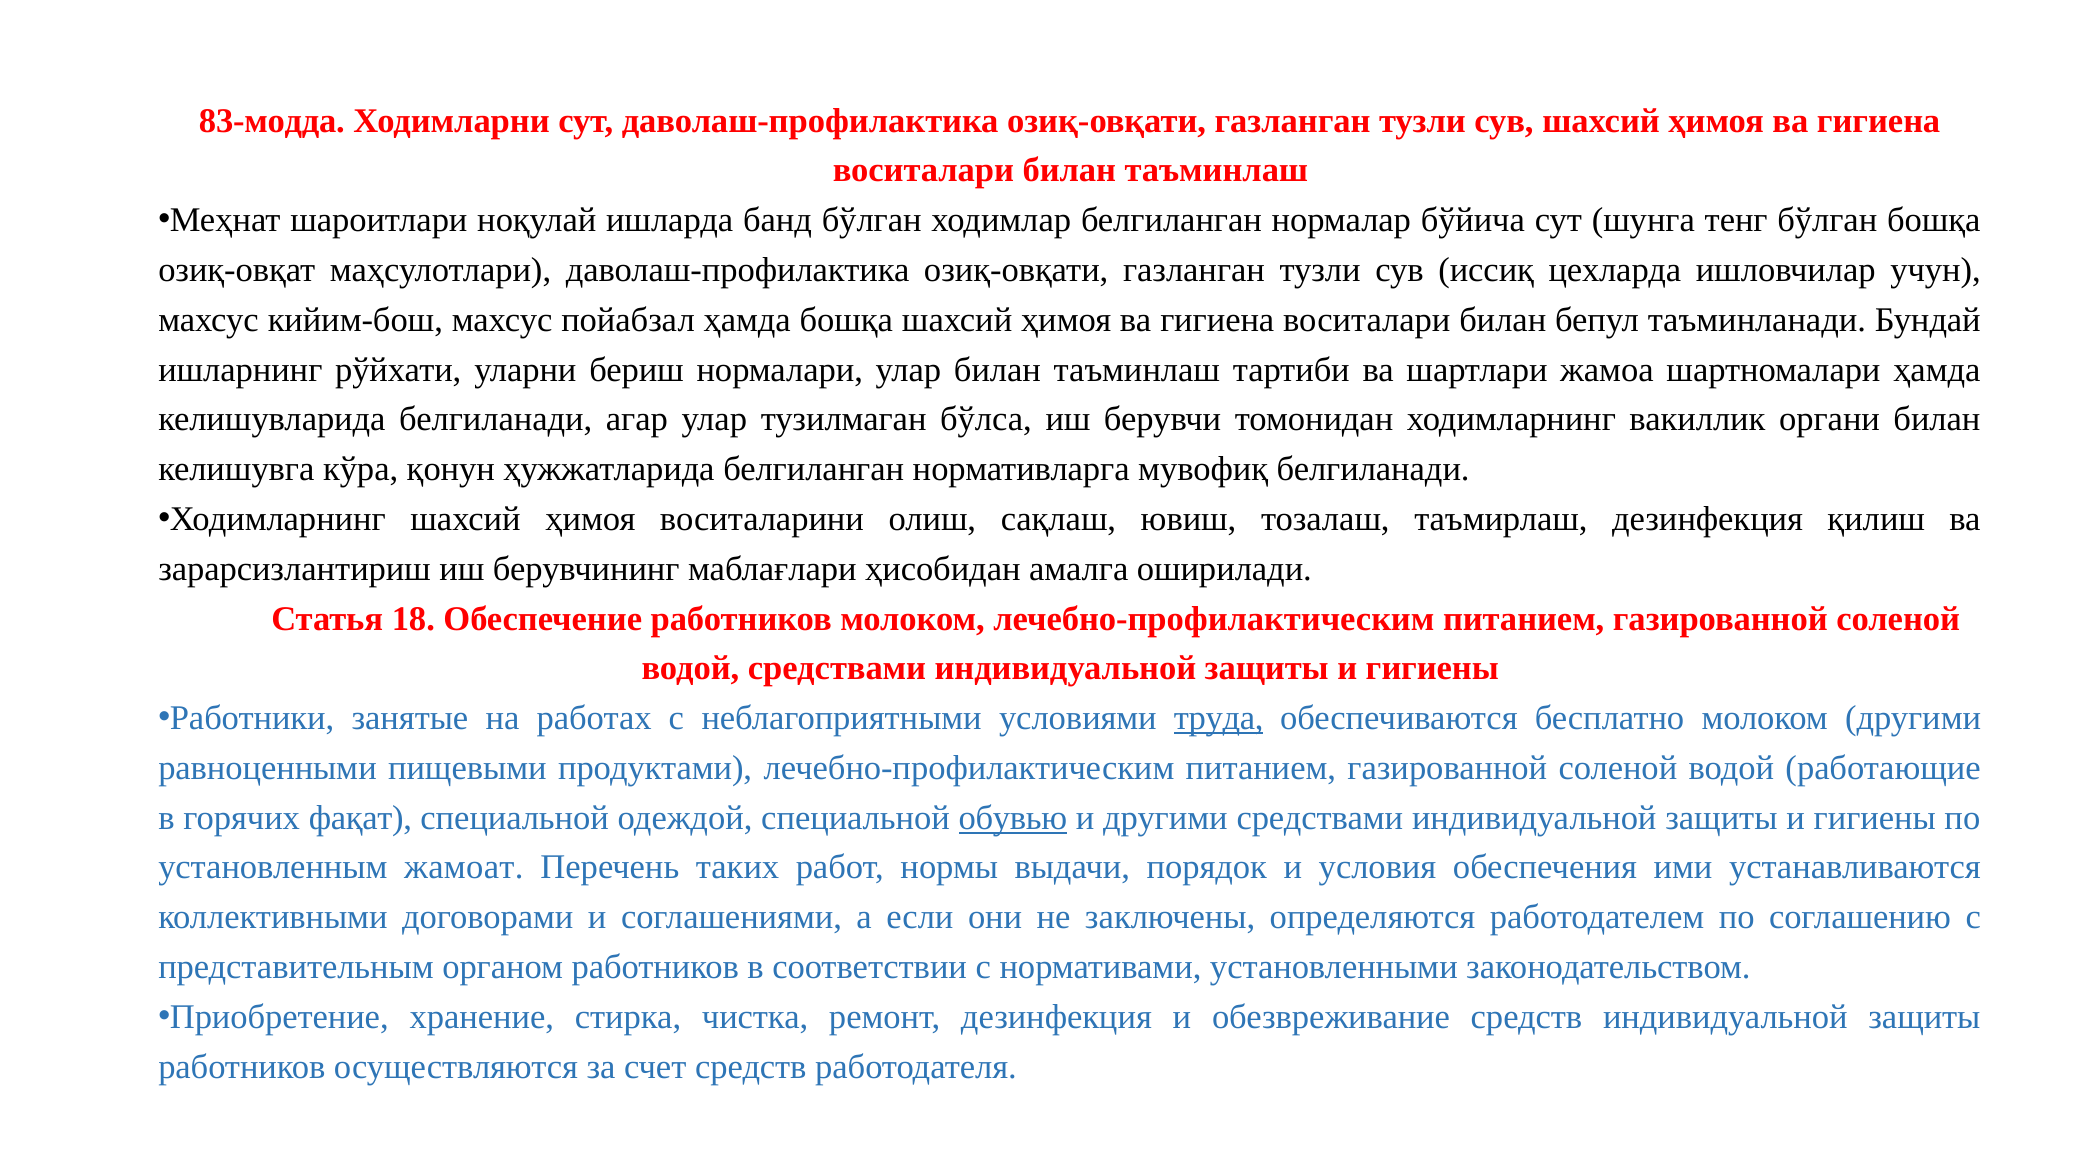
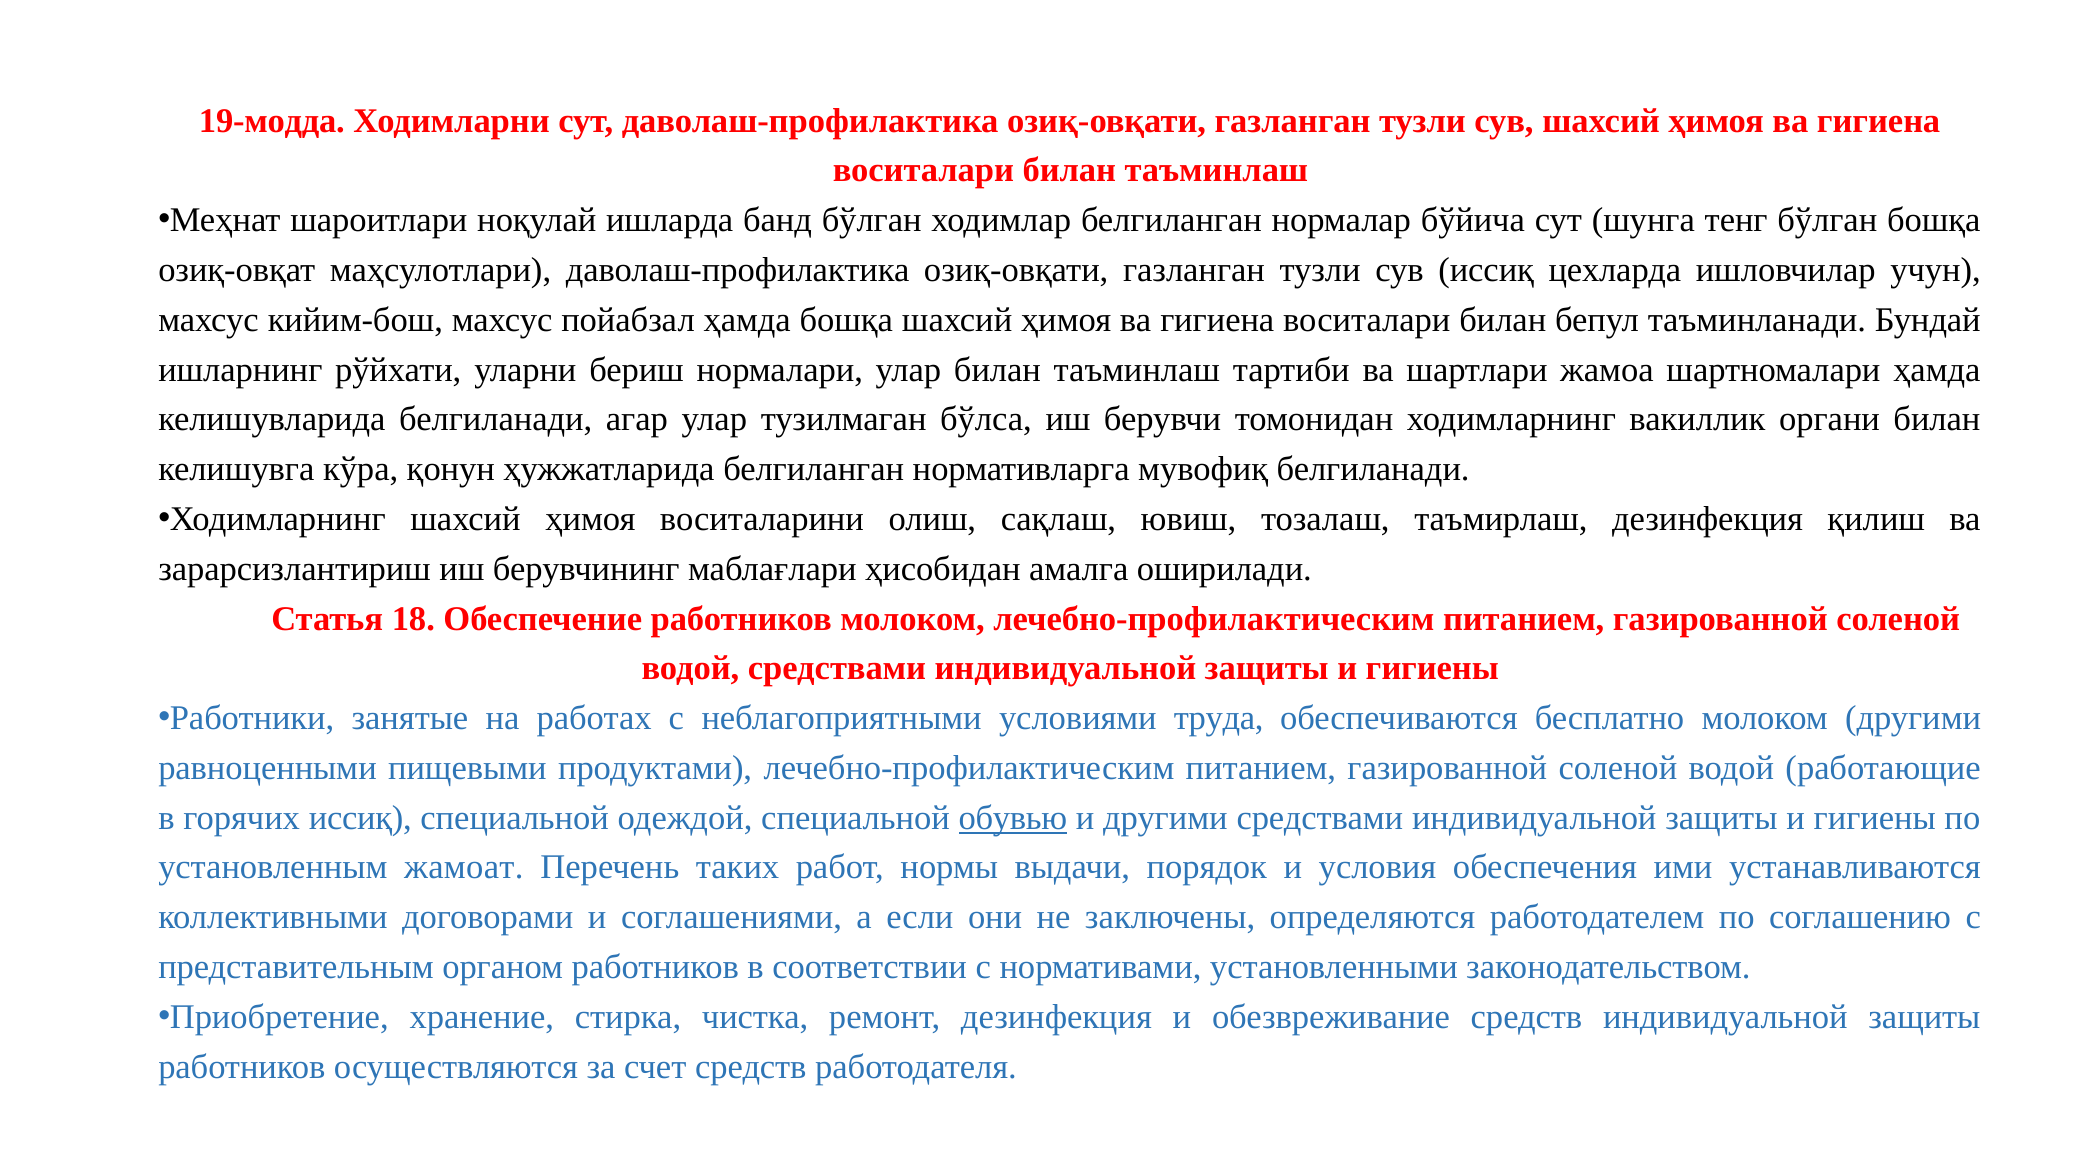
83-модда: 83-модда -> 19-модда (272, 121)
труда underline: present -> none (1219, 718)
горячих фақат: фақат -> иссиқ (360, 818)
